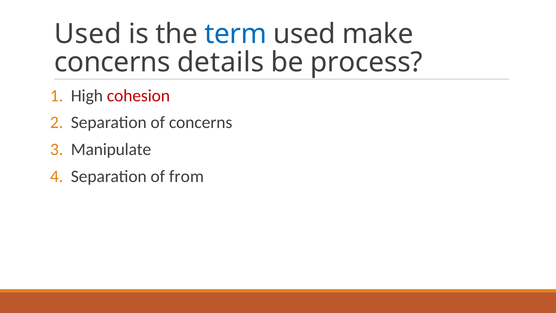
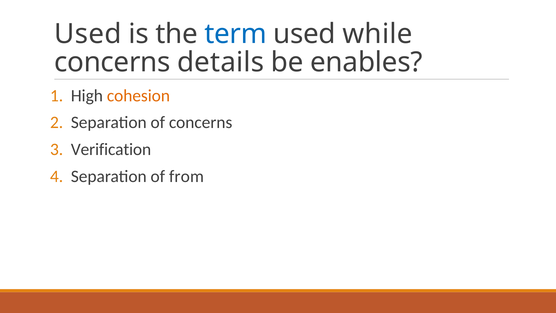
make: make -> while (378, 34)
process: process -> enables (366, 62)
cohesion colour: red -> orange (138, 96)
Manipulate: Manipulate -> Verification (111, 149)
